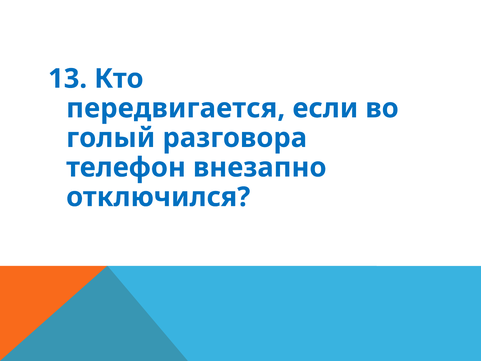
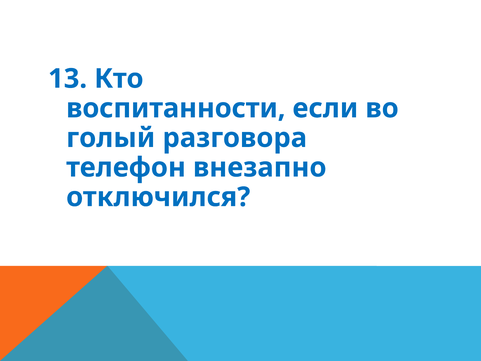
передвигается: передвигается -> воспитанности (176, 108)
